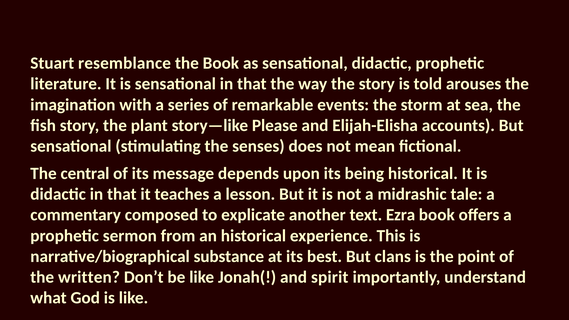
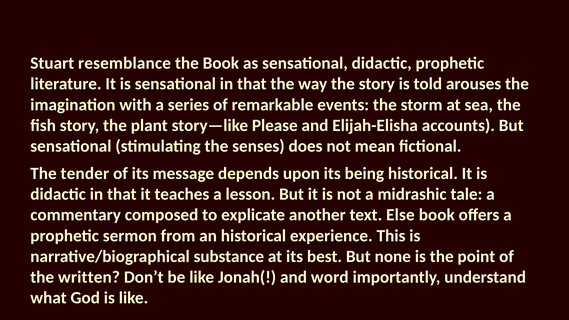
central: central -> tender (85, 173)
Ezra: Ezra -> Else (400, 215)
clans: clans -> none (393, 257)
spirit: spirit -> word (330, 277)
